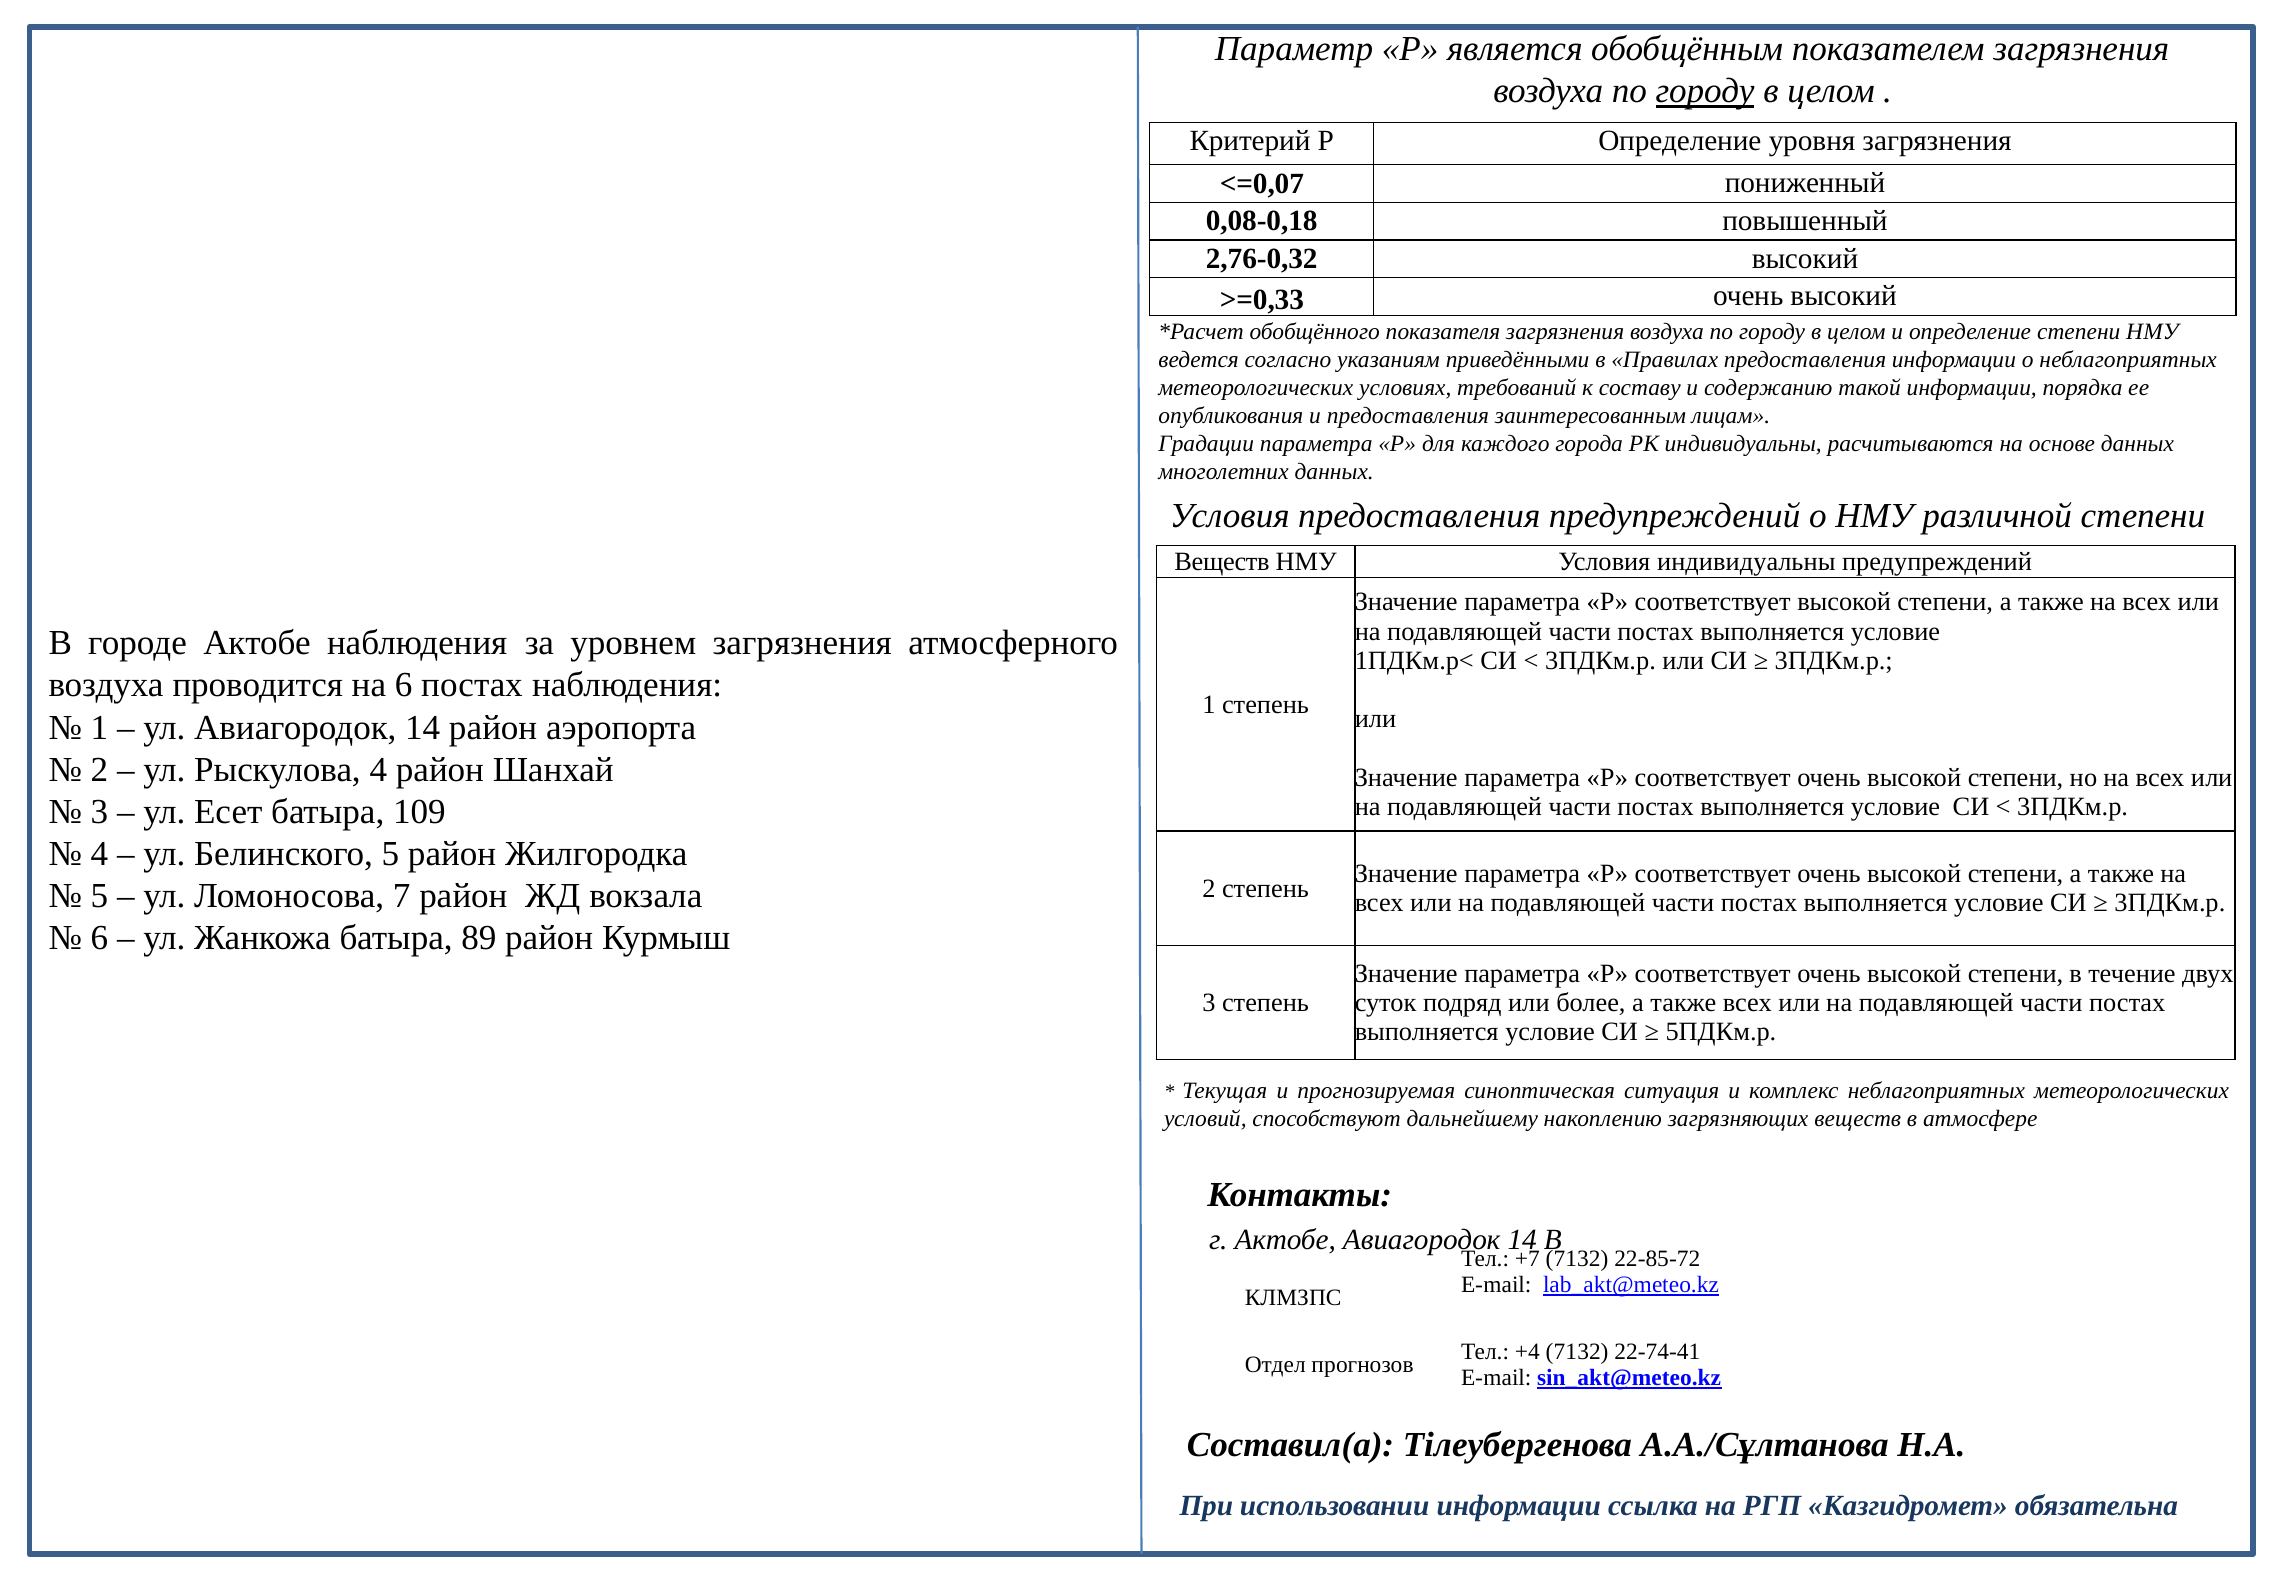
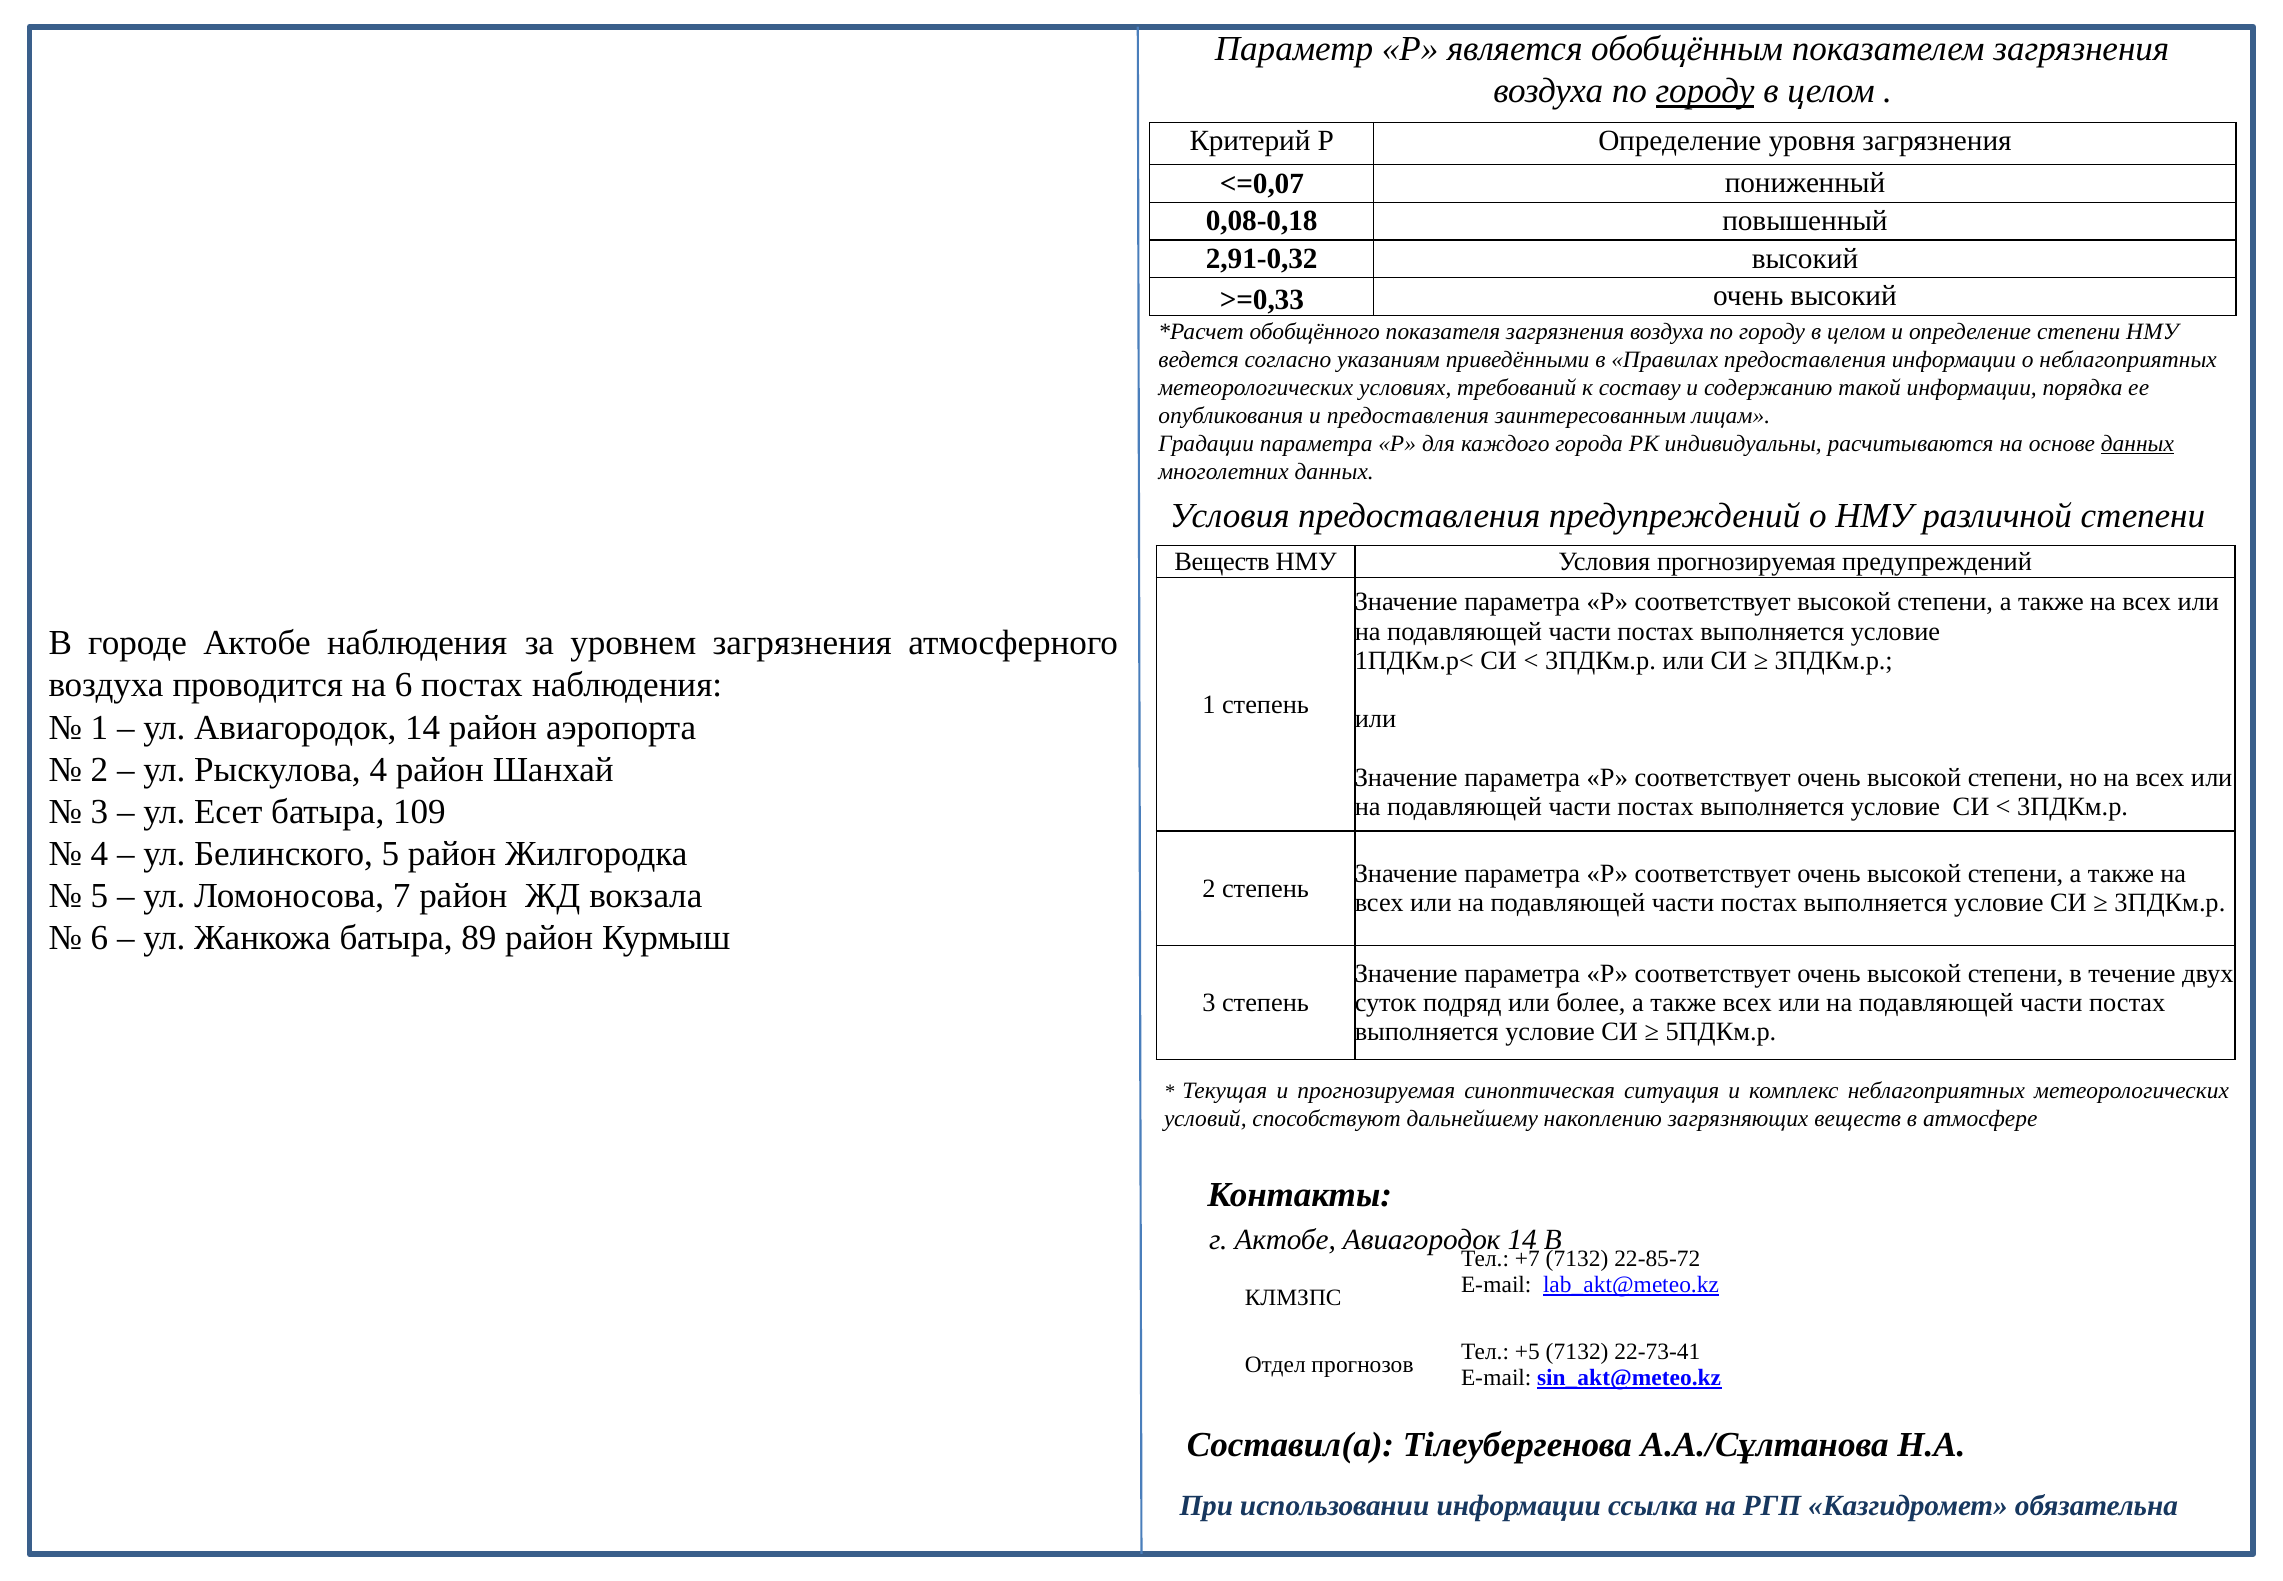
2,76-0,32: 2,76-0,32 -> 2,91-0,32 (1262, 259)
данных underline: none -> present (2137, 443)
Условия индивидуальны: индивидуальны -> прогнозируемая (1746, 561)
+4: +4 -> +5 (1527, 1351)
22-74-41: 22-74-41 -> 22-73-41 (1657, 1351)
